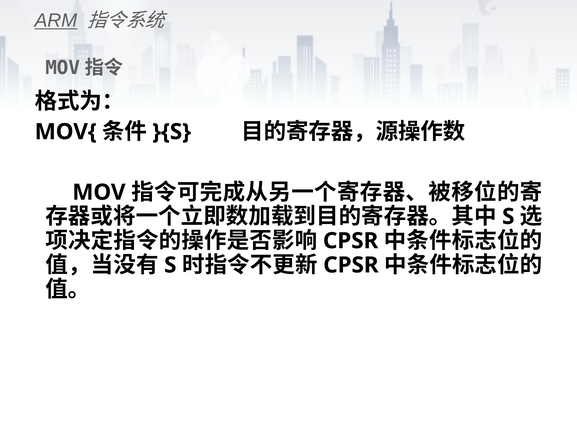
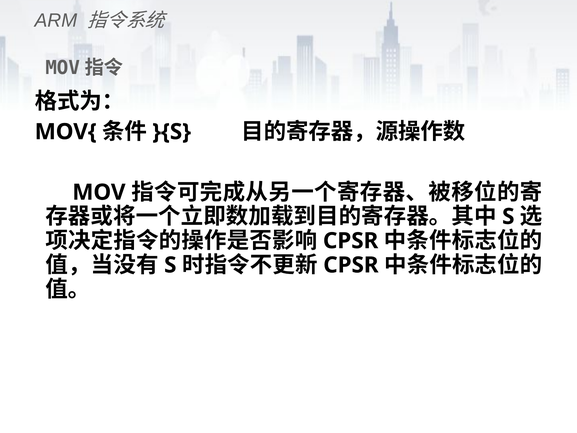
ARM underline: present -> none (56, 21)
